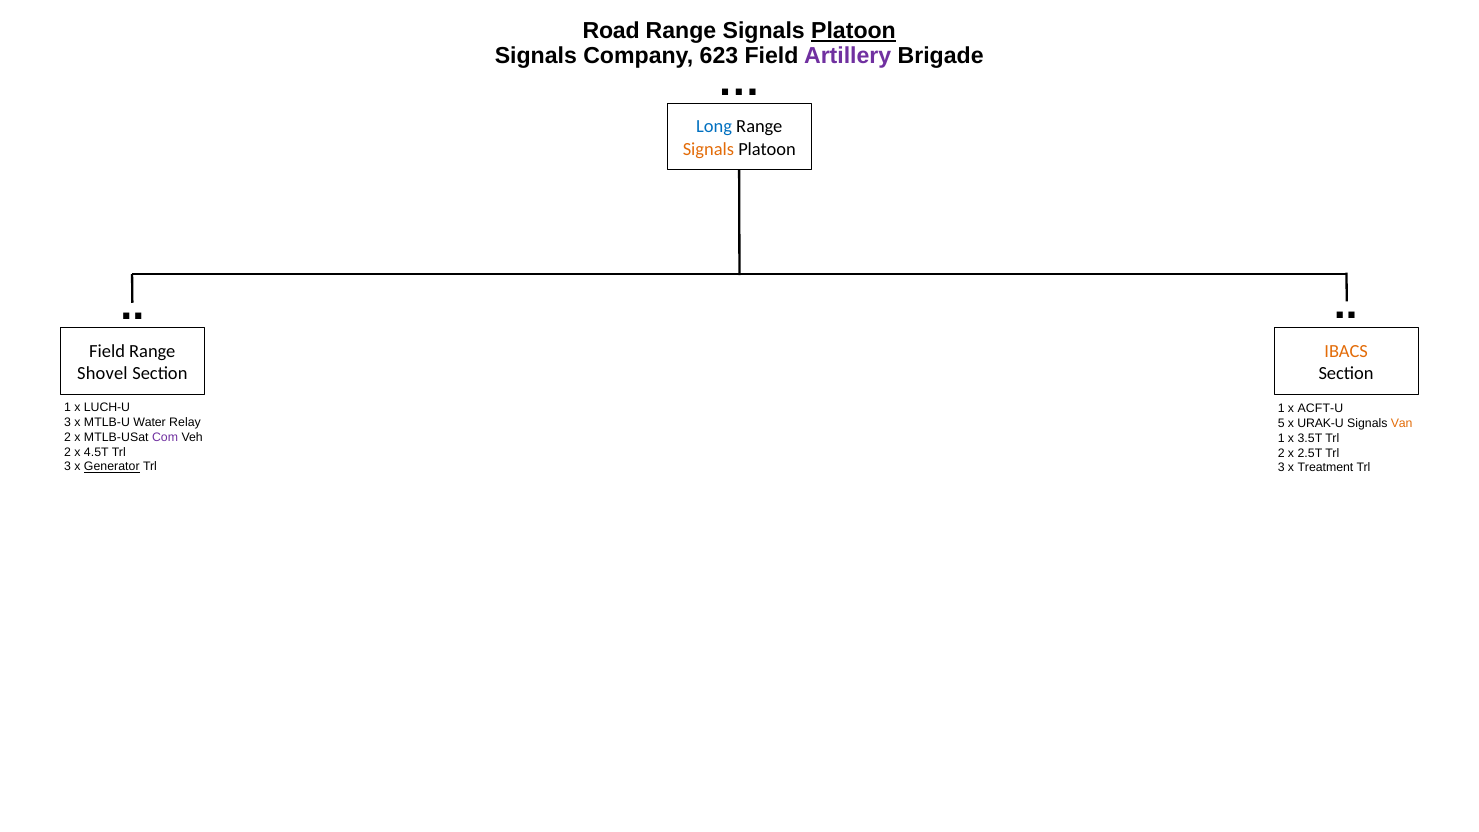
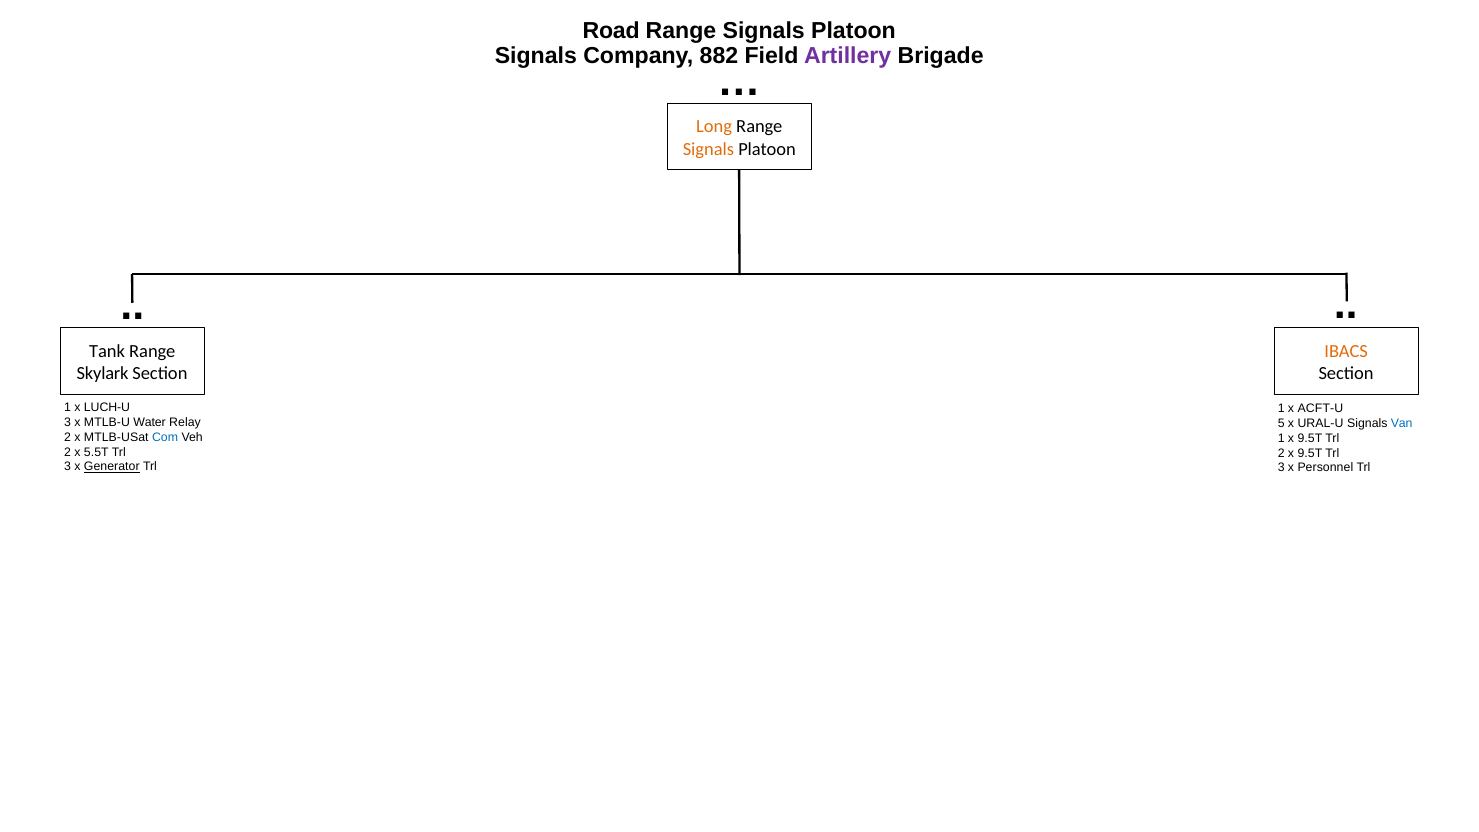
Platoon underline: present -> none (853, 31)
623: 623 -> 882 (719, 56)
Long colour: blue -> orange (714, 127)
Field: Field -> Tank (107, 351)
Shovel: Shovel -> Skylark (103, 374)
URAK-U: URAK-U -> URAL-U (1320, 424)
Van colour: orange -> blue (1402, 424)
Com colour: purple -> blue (165, 437)
1 x 3.5T: 3.5T -> 9.5T (1310, 438)
4.5T: 4.5T -> 5.5T (96, 452)
2 x 2.5T: 2.5T -> 9.5T (1310, 453)
Treatment: Treatment -> Personnel (1325, 468)
